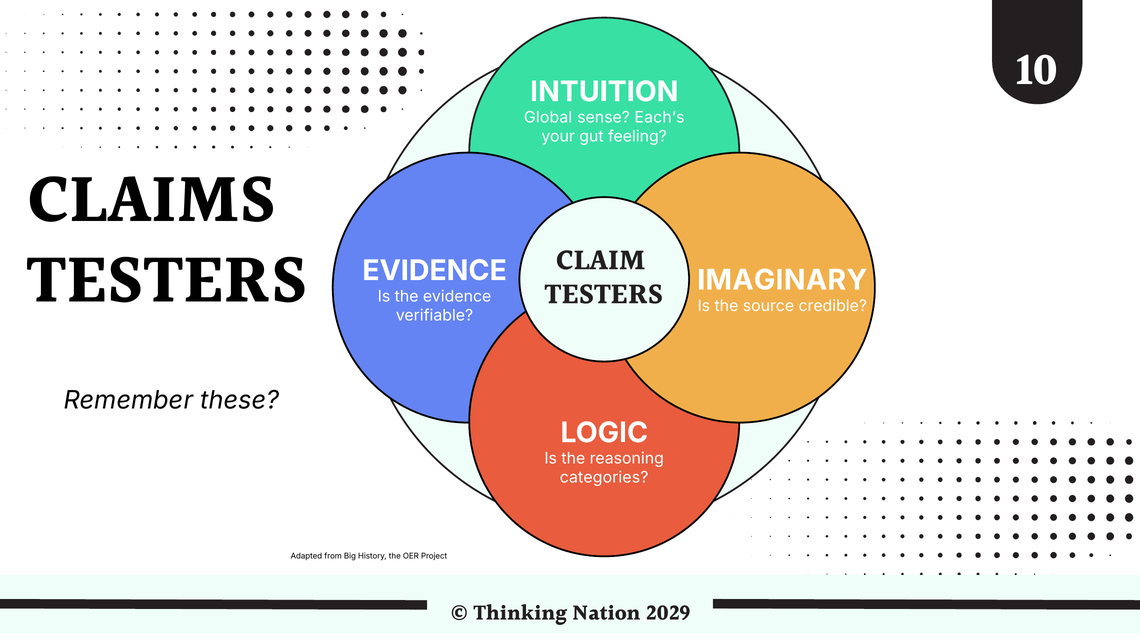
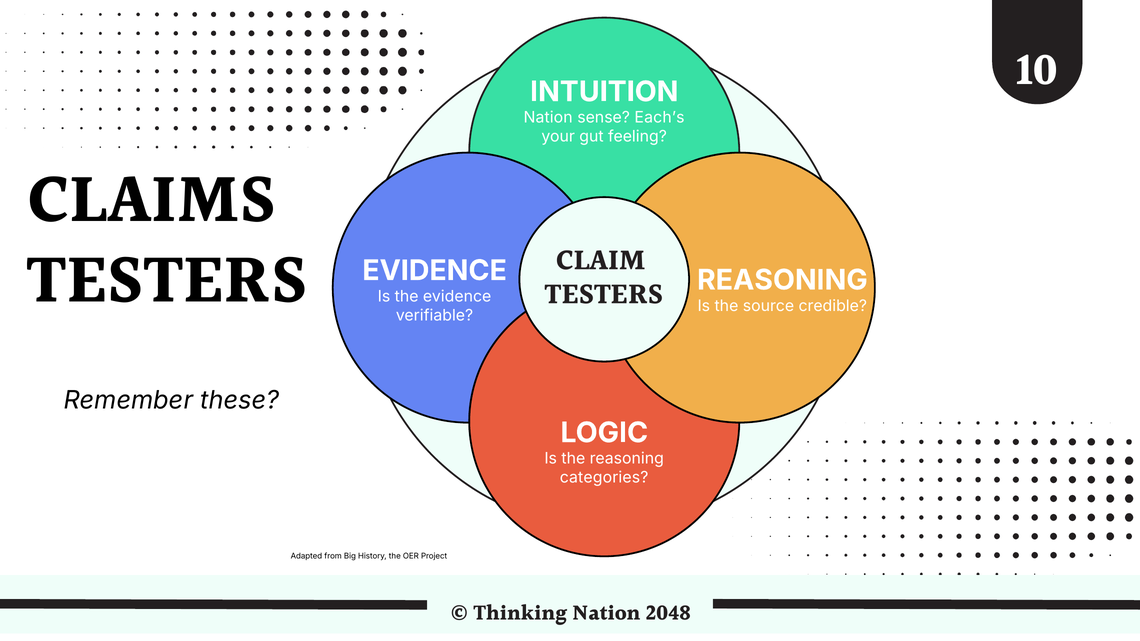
Global: Global -> Nation (548, 118)
IMAGINARY: IMAGINARY -> REASONING (782, 280)
2029: 2029 -> 2048 (668, 614)
